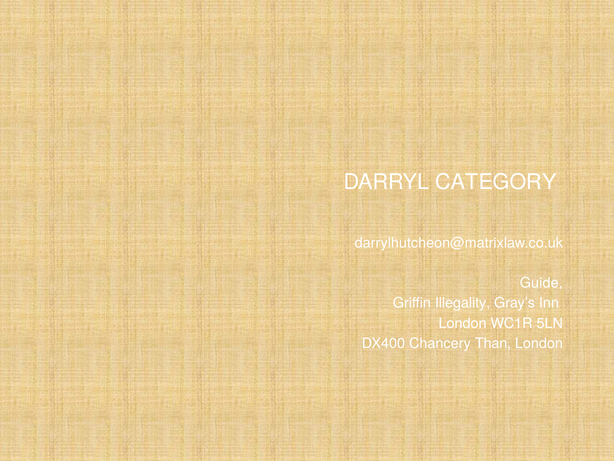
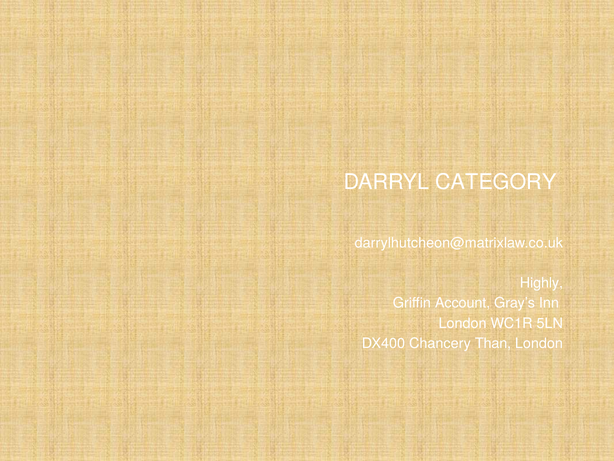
Guide: Guide -> Highly (541, 283)
Illegality: Illegality -> Account (463, 303)
